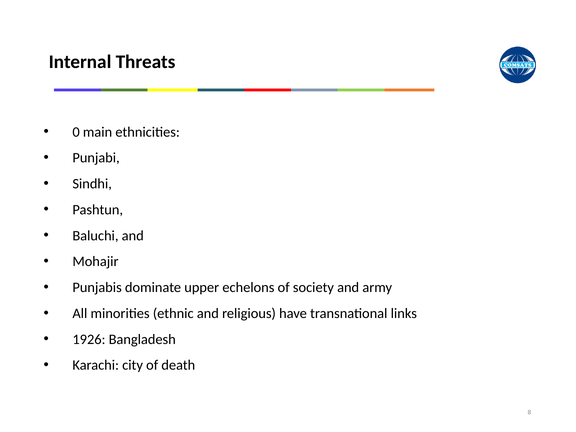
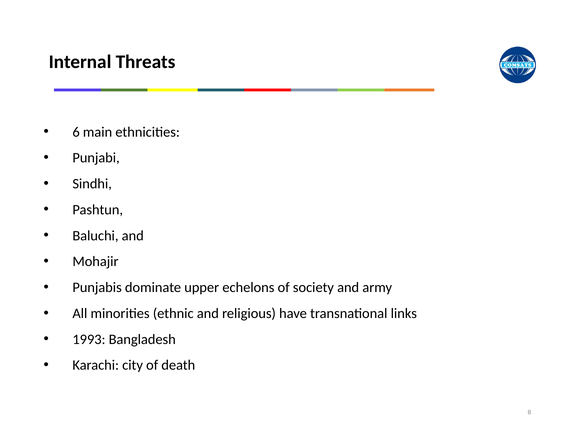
0: 0 -> 6 (76, 132)
1926: 1926 -> 1993 (89, 339)
